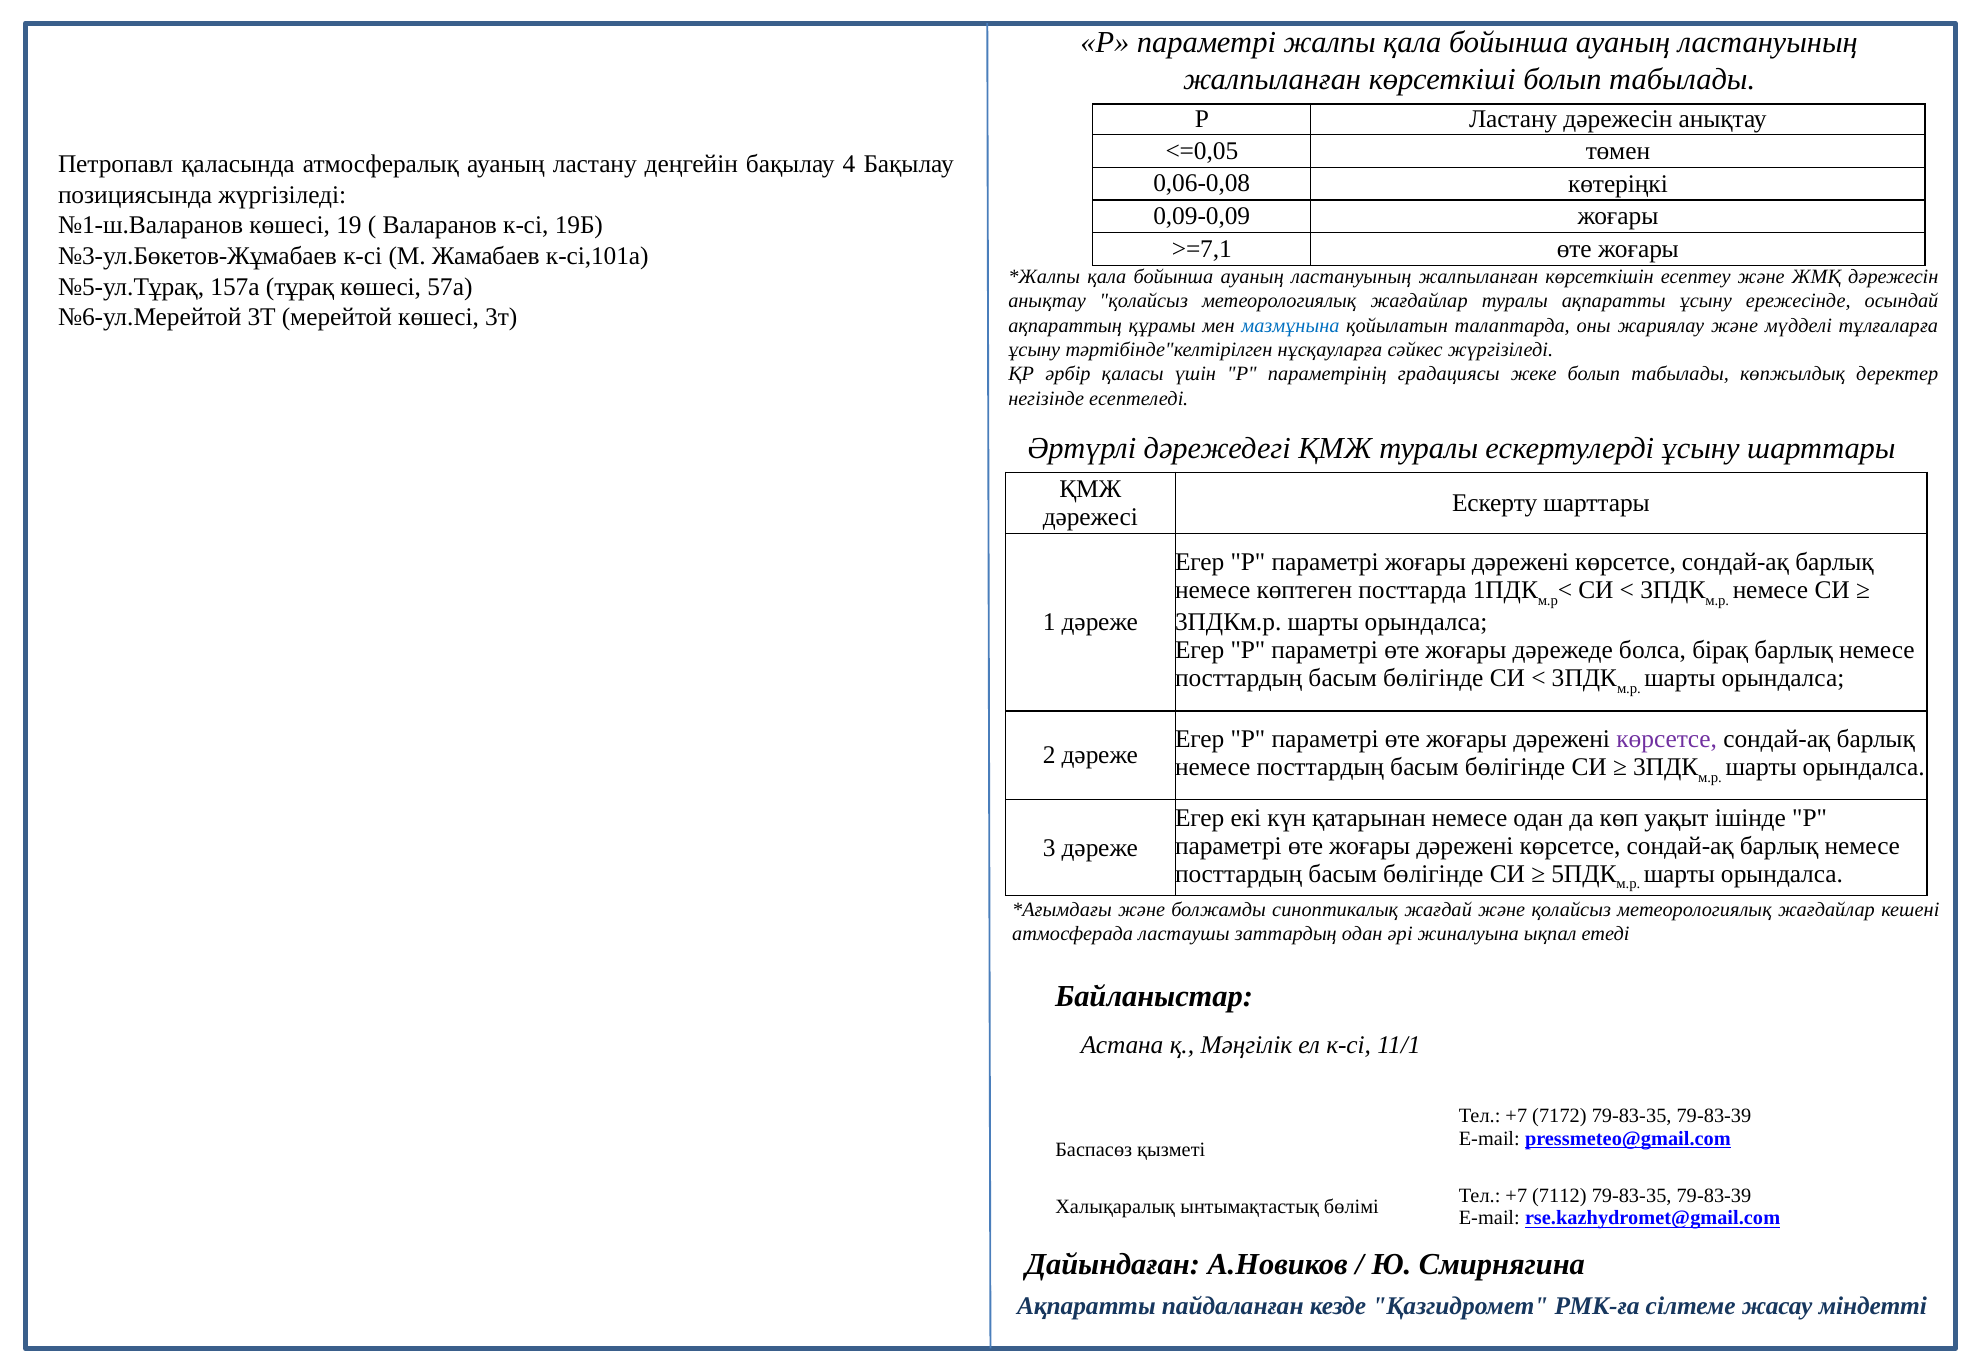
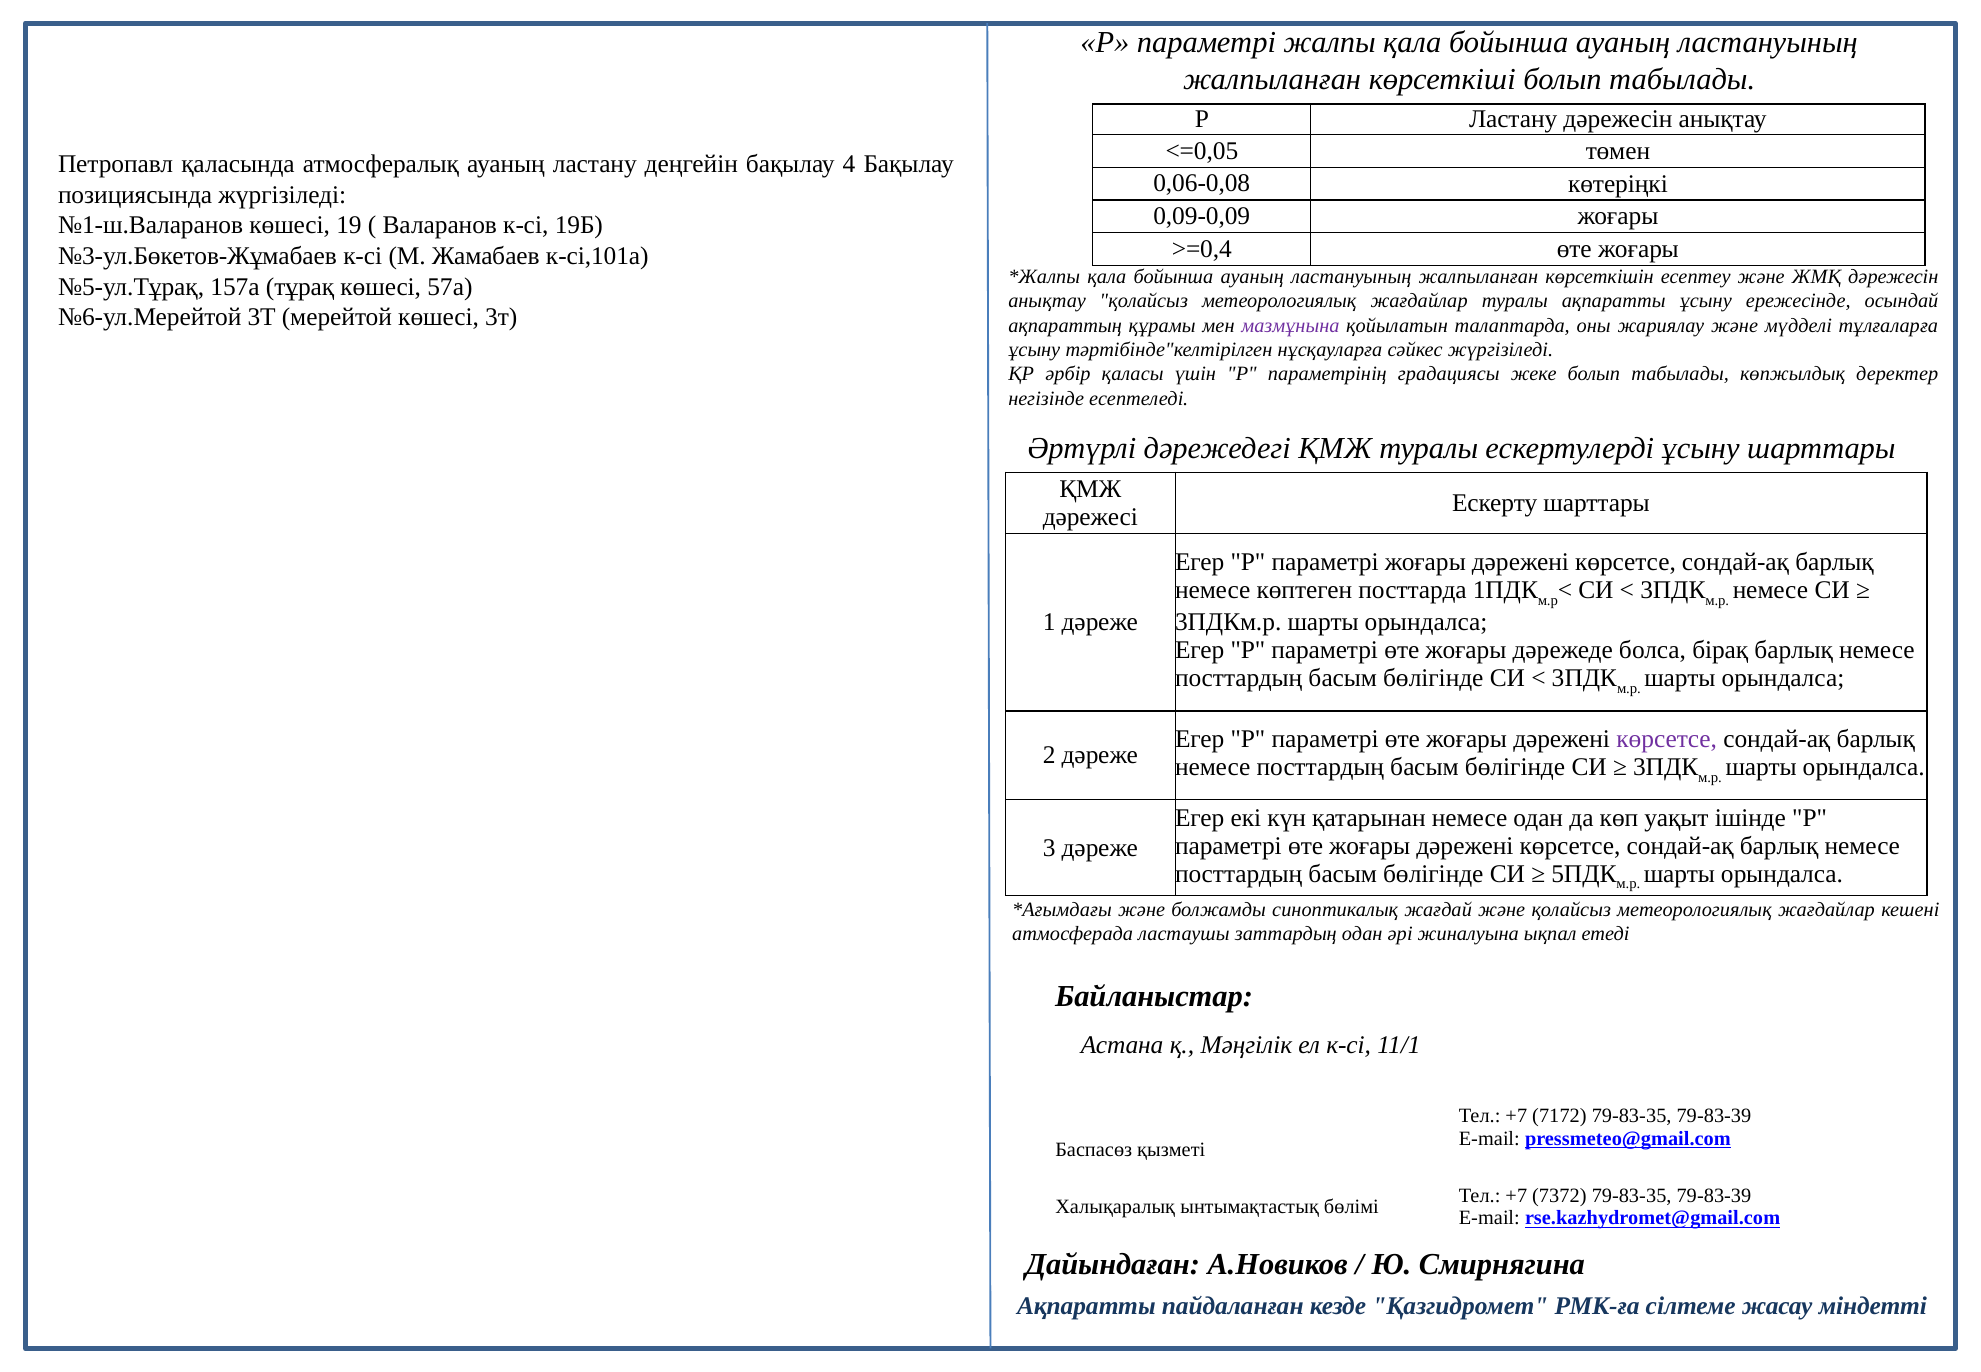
>=7,1: >=7,1 -> >=0,4 (1202, 249)
мазмұнына colour: blue -> purple (1290, 325)
7112: 7112 -> 7372 (1559, 1195)
